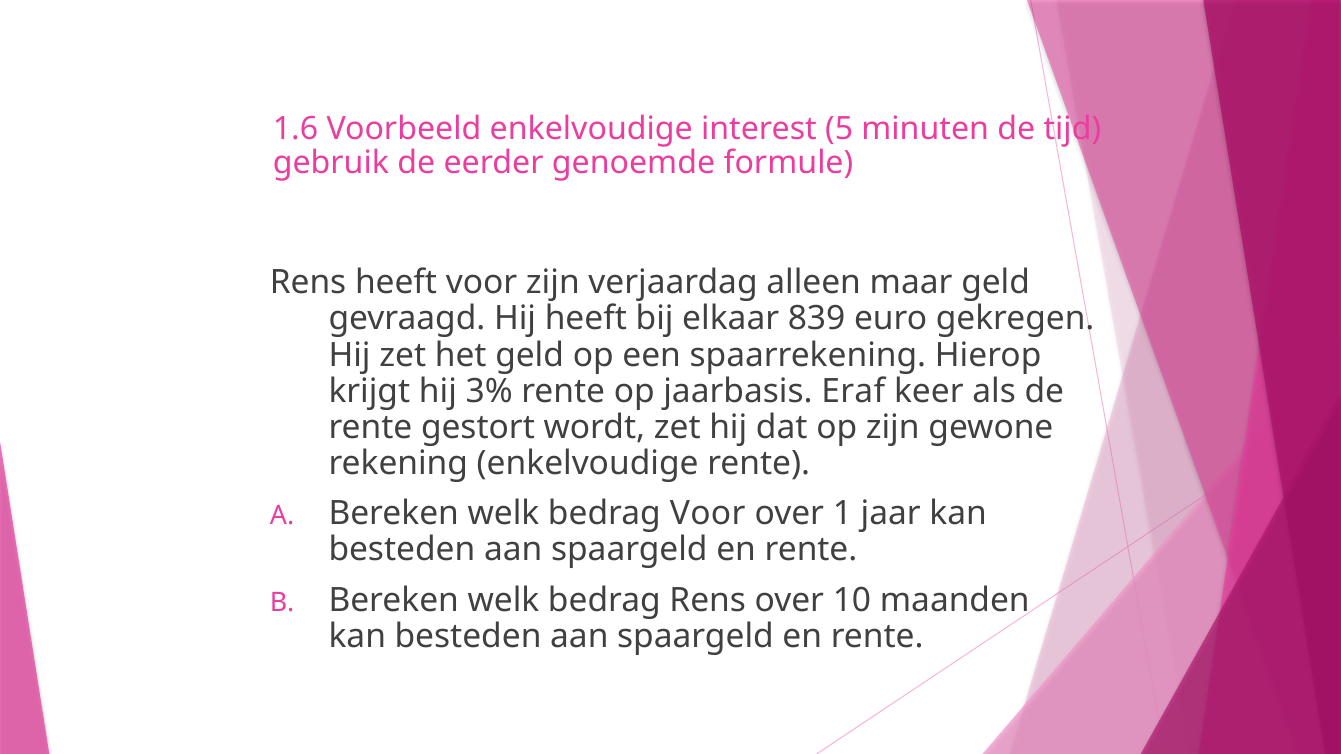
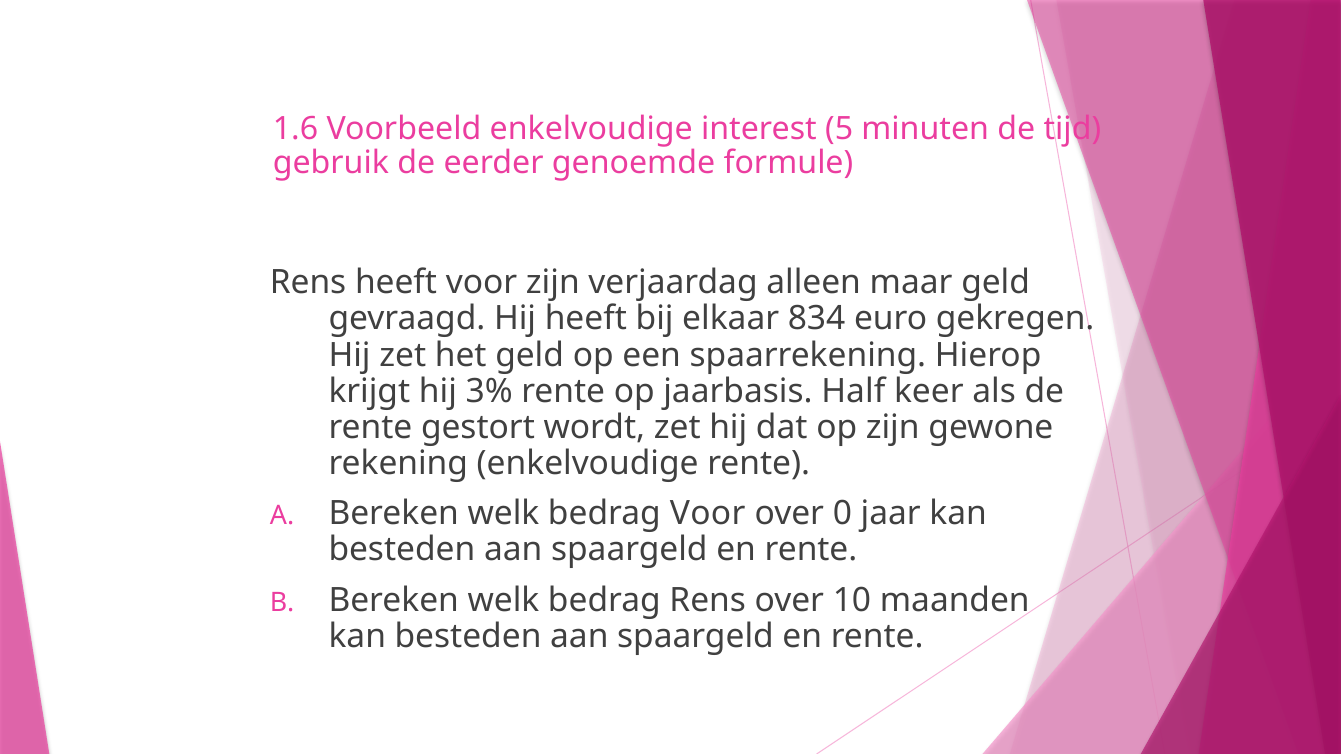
839: 839 -> 834 (817, 319)
Eraf: Eraf -> Half (853, 391)
1: 1 -> 0 (842, 514)
